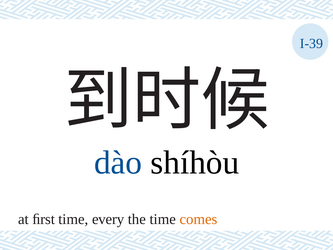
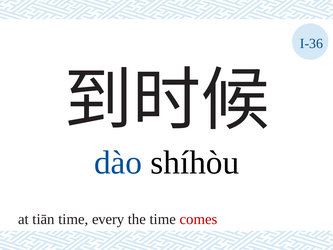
I-39: I-39 -> I-36 (311, 44)
ﬁrst: ﬁrst -> tiān (44, 219)
comes colour: orange -> red (198, 219)
